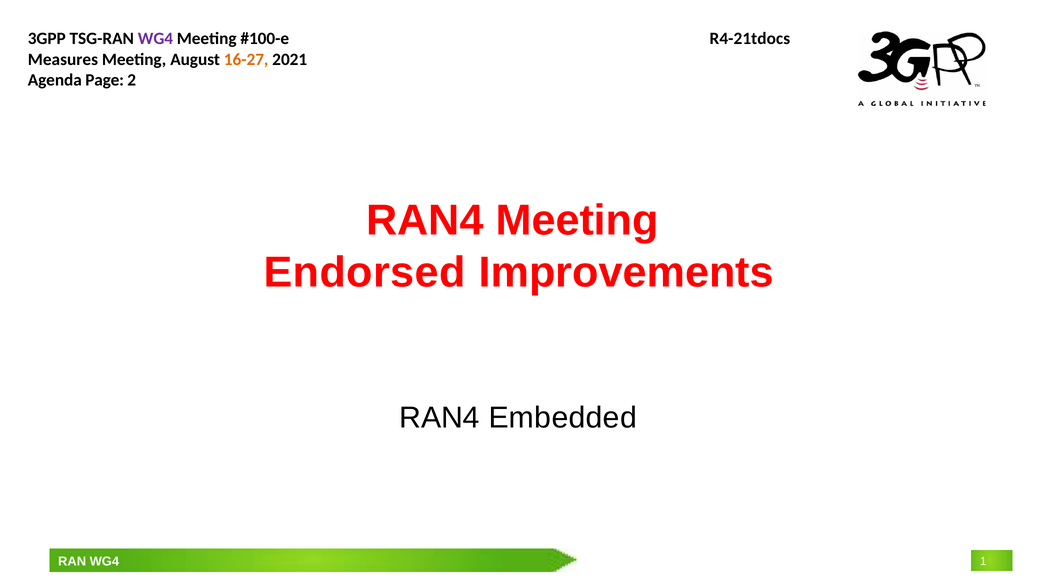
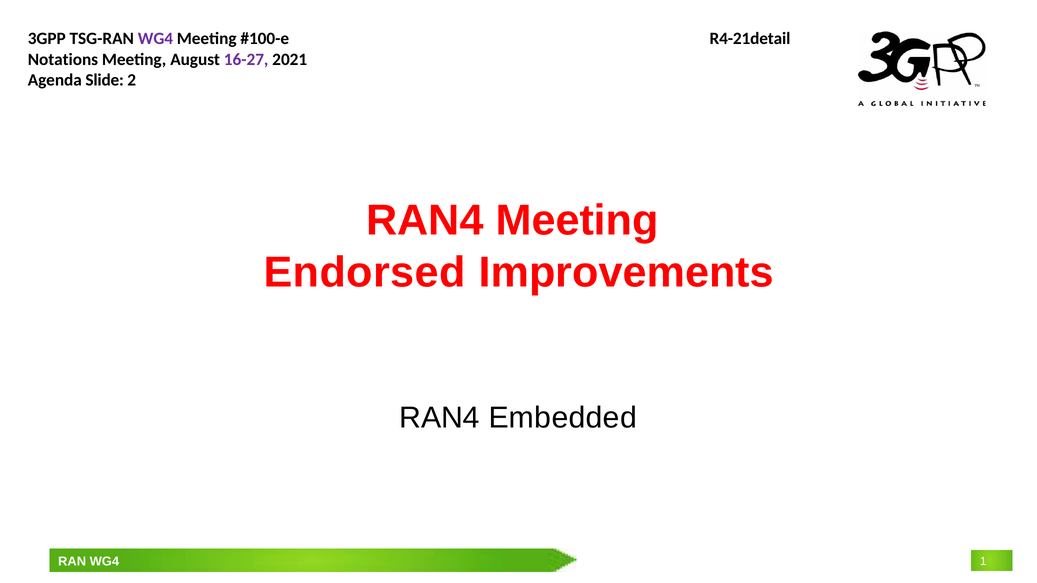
R4-21tdocs: R4-21tdocs -> R4-21detail (750, 39)
Measures: Measures -> Notations (63, 59)
16-27 colour: orange -> purple (246, 59)
Page: Page -> Slide (105, 80)
